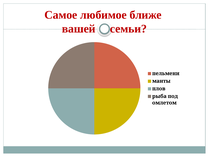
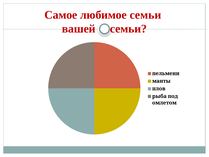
любимое ближе: ближе -> семьи (145, 15)
